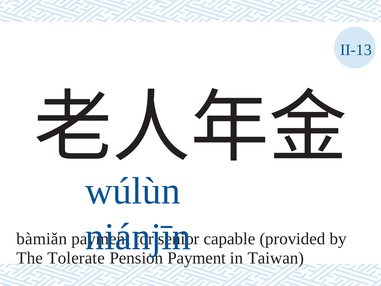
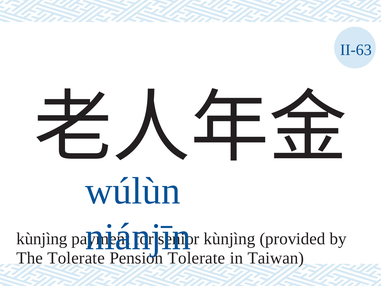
II-13: II-13 -> II-63 (356, 50)
bàmiǎn: bàmiǎn -> kùnjìng (42, 239)
capable: capable -> kùnjìng (229, 239)
Payment: Payment -> Tolerate (196, 258)
